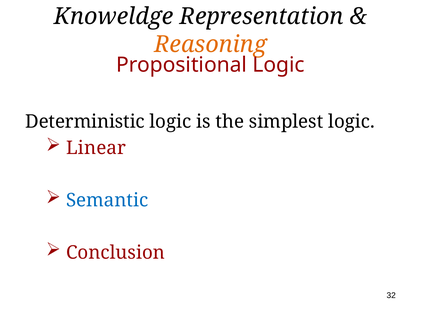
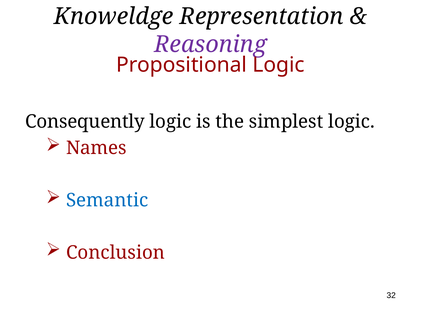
Reasoning colour: orange -> purple (210, 45)
Deterministic: Deterministic -> Consequently (85, 122)
Linear: Linear -> Names (96, 148)
